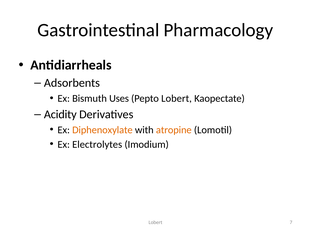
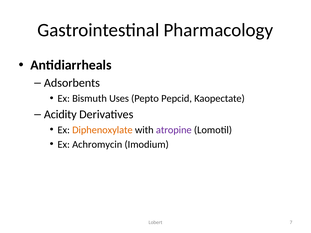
Pepto Lobert: Lobert -> Pepcid (177, 99)
atropine colour: orange -> purple (174, 130)
Electrolytes: Electrolytes -> Achromycin (97, 144)
